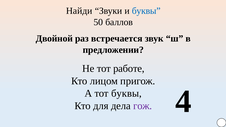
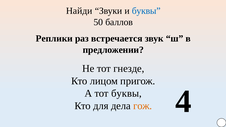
Двойной: Двойной -> Реплики (54, 39)
работе: работе -> гнезде (129, 69)
гож colour: purple -> orange (143, 106)
